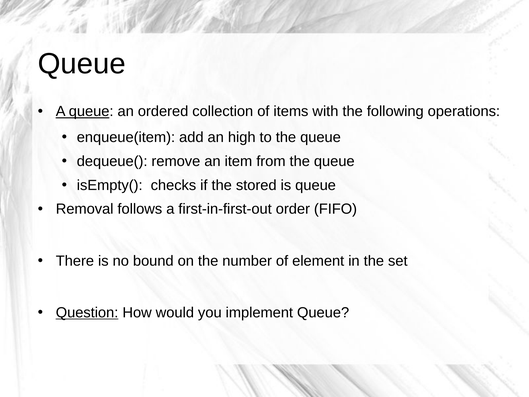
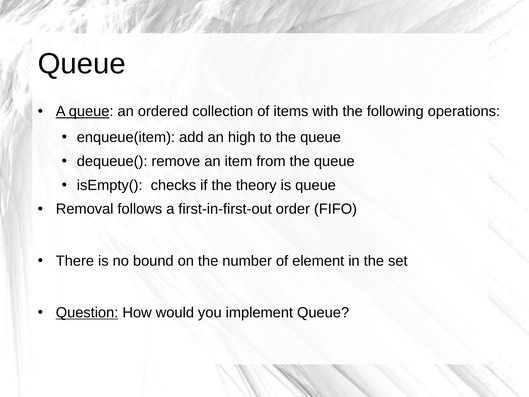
stored: stored -> theory (256, 185)
